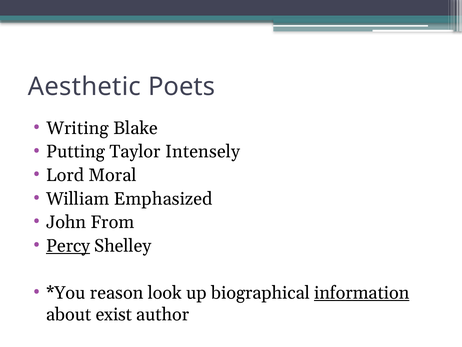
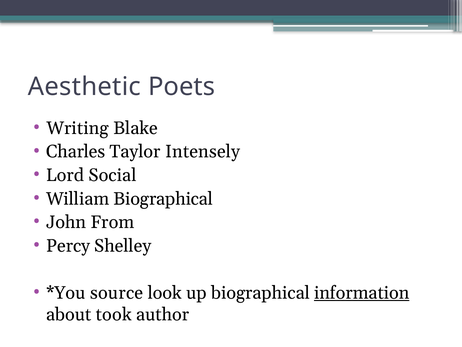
Putting: Putting -> Charles (76, 151)
Moral: Moral -> Social (113, 175)
William Emphasized: Emphasized -> Biographical (163, 198)
Percy underline: present -> none (68, 245)
reason: reason -> source (117, 292)
exist: exist -> took (114, 314)
